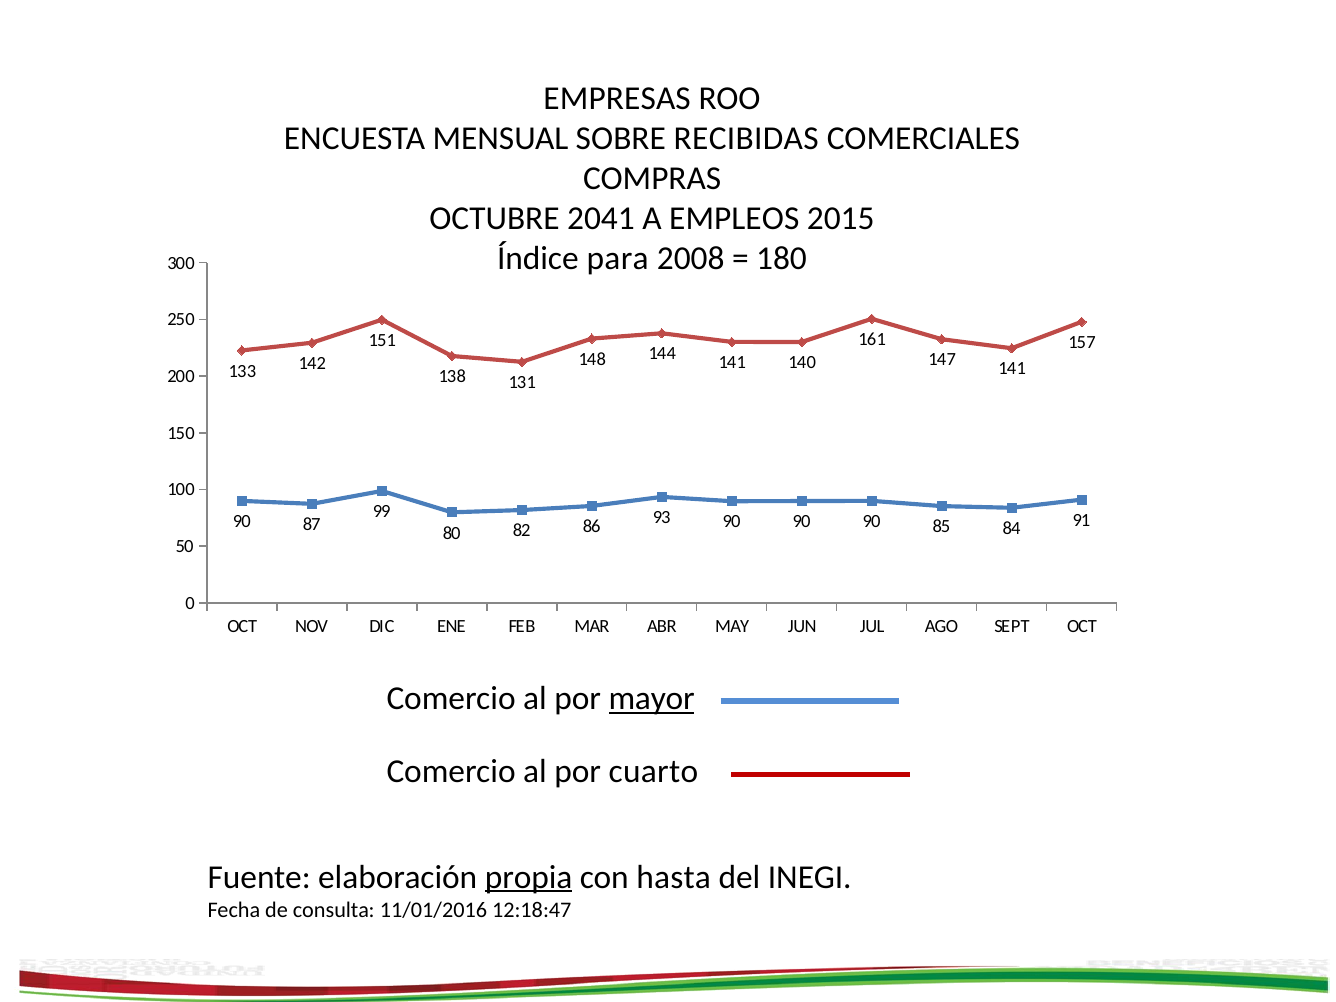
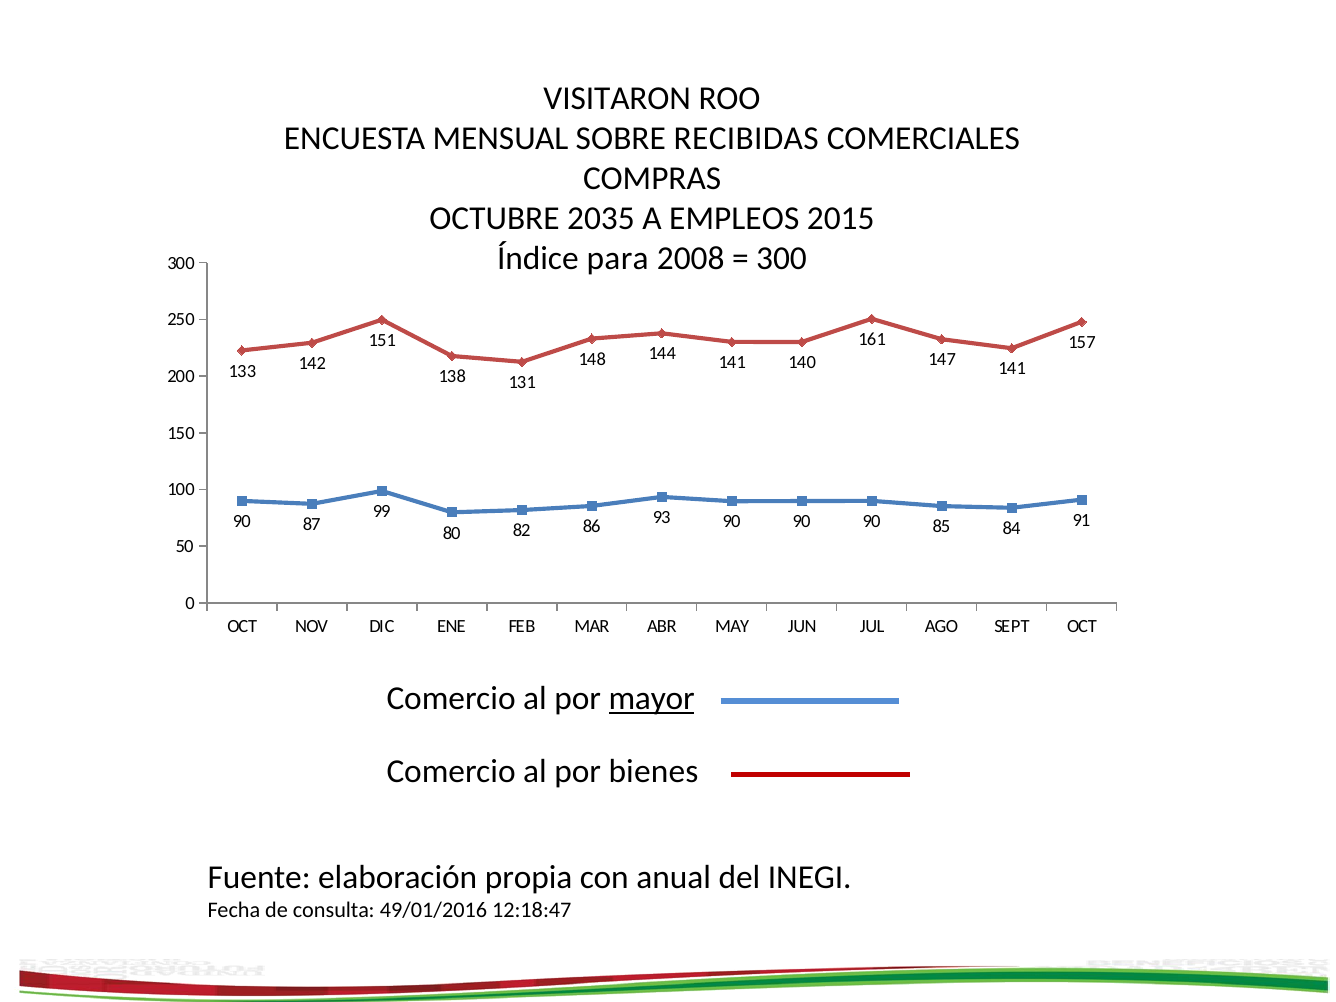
EMPRESAS: EMPRESAS -> VISITARON (617, 99)
2041: 2041 -> 2035 (601, 219)
180: 180 -> 300 (782, 259)
cuarto: cuarto -> bienes (653, 772)
propia underline: present -> none (529, 877)
hasta: hasta -> anual (674, 877)
11/01/2016: 11/01/2016 -> 49/01/2016 (433, 910)
